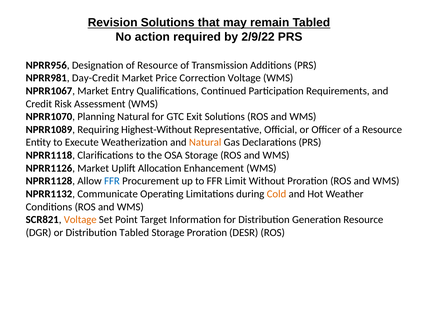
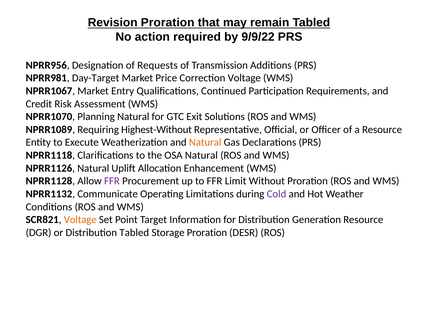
Revision Solutions: Solutions -> Proration (168, 23)
2/9/22: 2/9/22 -> 9/9/22 (258, 37)
of Resource: Resource -> Requests (158, 65)
Day-Credit: Day-Credit -> Day-Target (96, 78)
OSA Storage: Storage -> Natural (201, 155)
NPRR1126 Market: Market -> Natural (93, 168)
FFR colour: blue -> purple (112, 181)
Cold colour: orange -> purple (276, 194)
